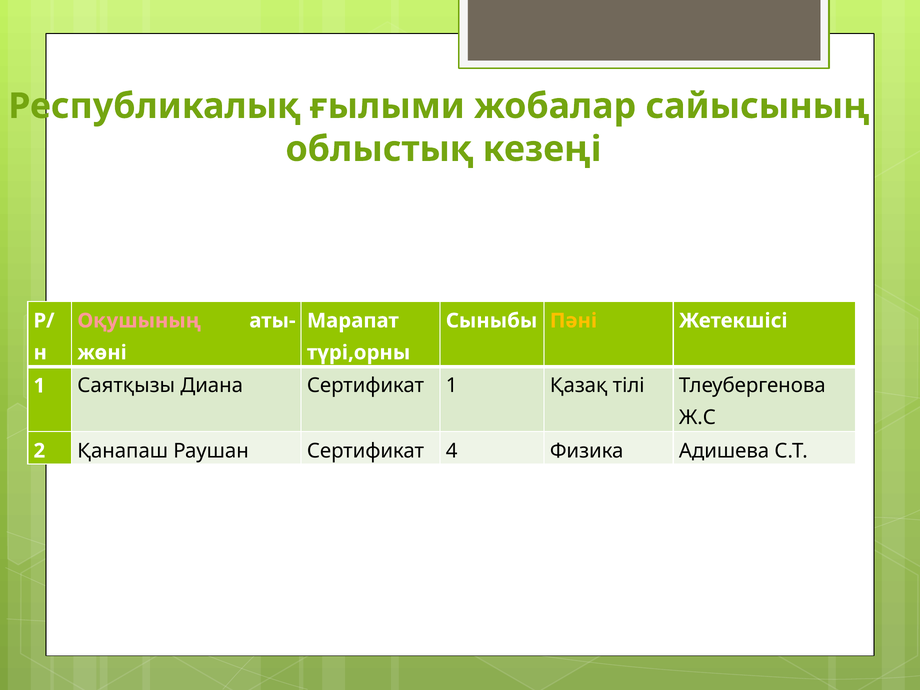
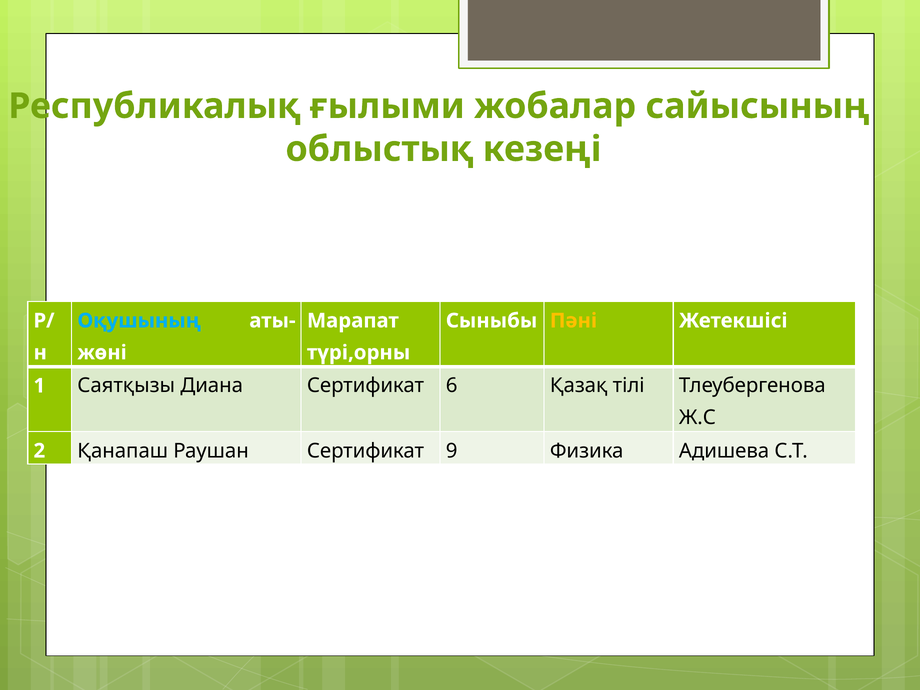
Оқушының colour: pink -> light blue (139, 321)
Сертификат 1: 1 -> 6 (452, 386)
4: 4 -> 9 (452, 451)
